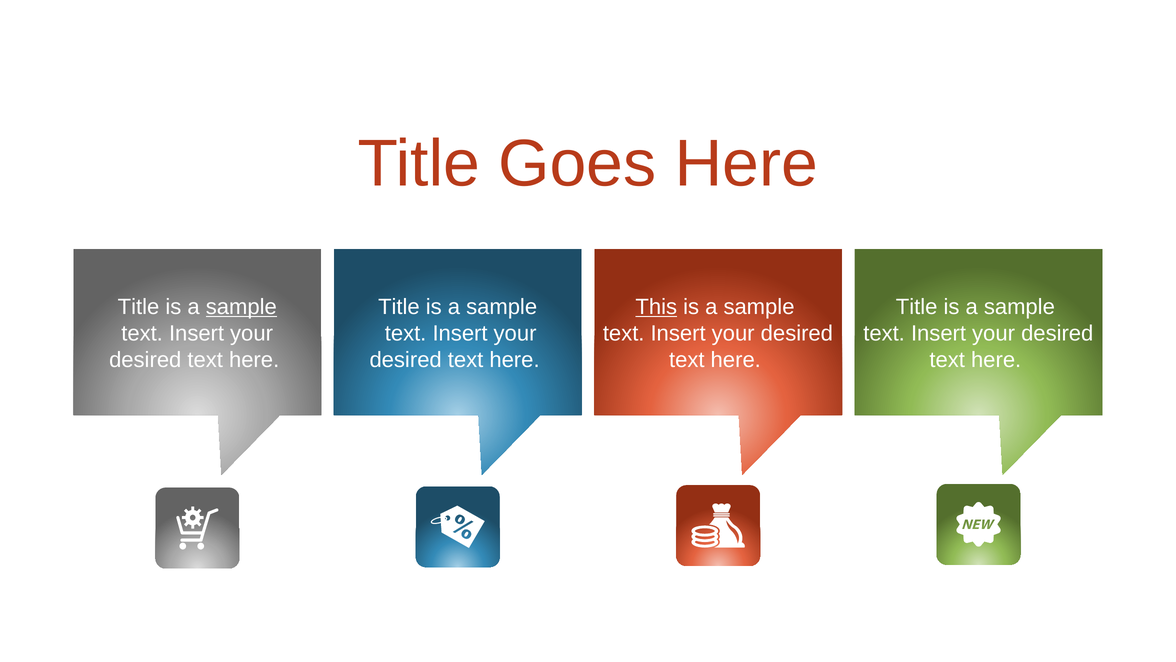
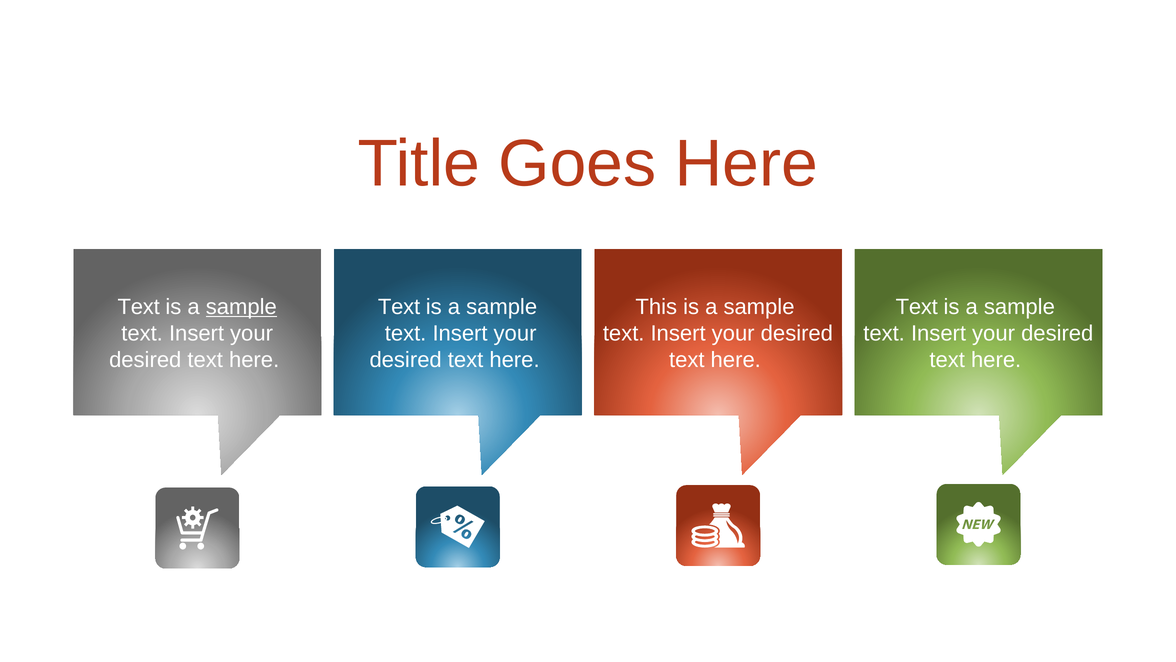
Title: Title -> Text (139, 307)
Title: Title -> Text (399, 307)
This underline: present -> none (656, 307)
Title: Title -> Text (917, 307)
